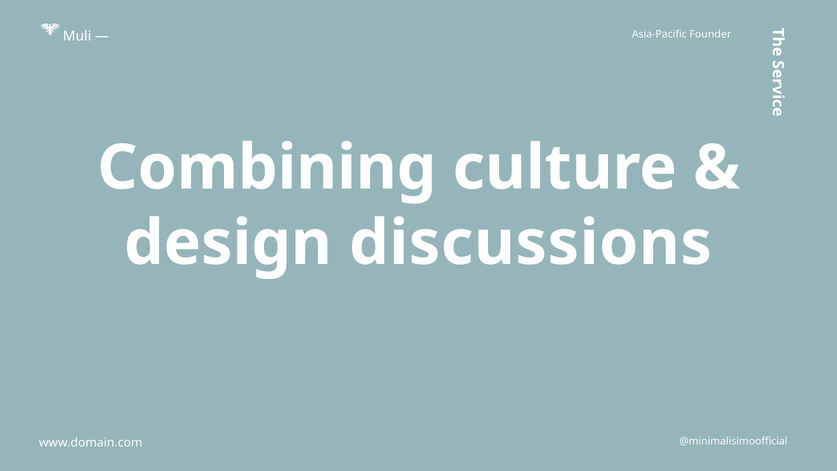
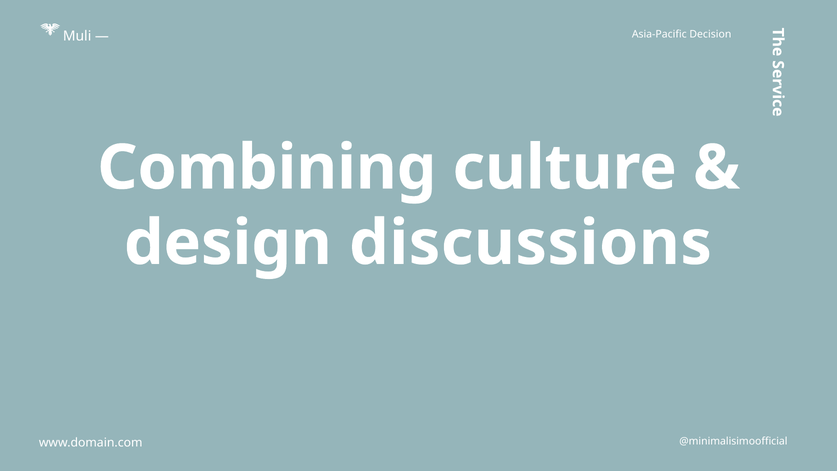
Founder: Founder -> Decision (710, 34)
